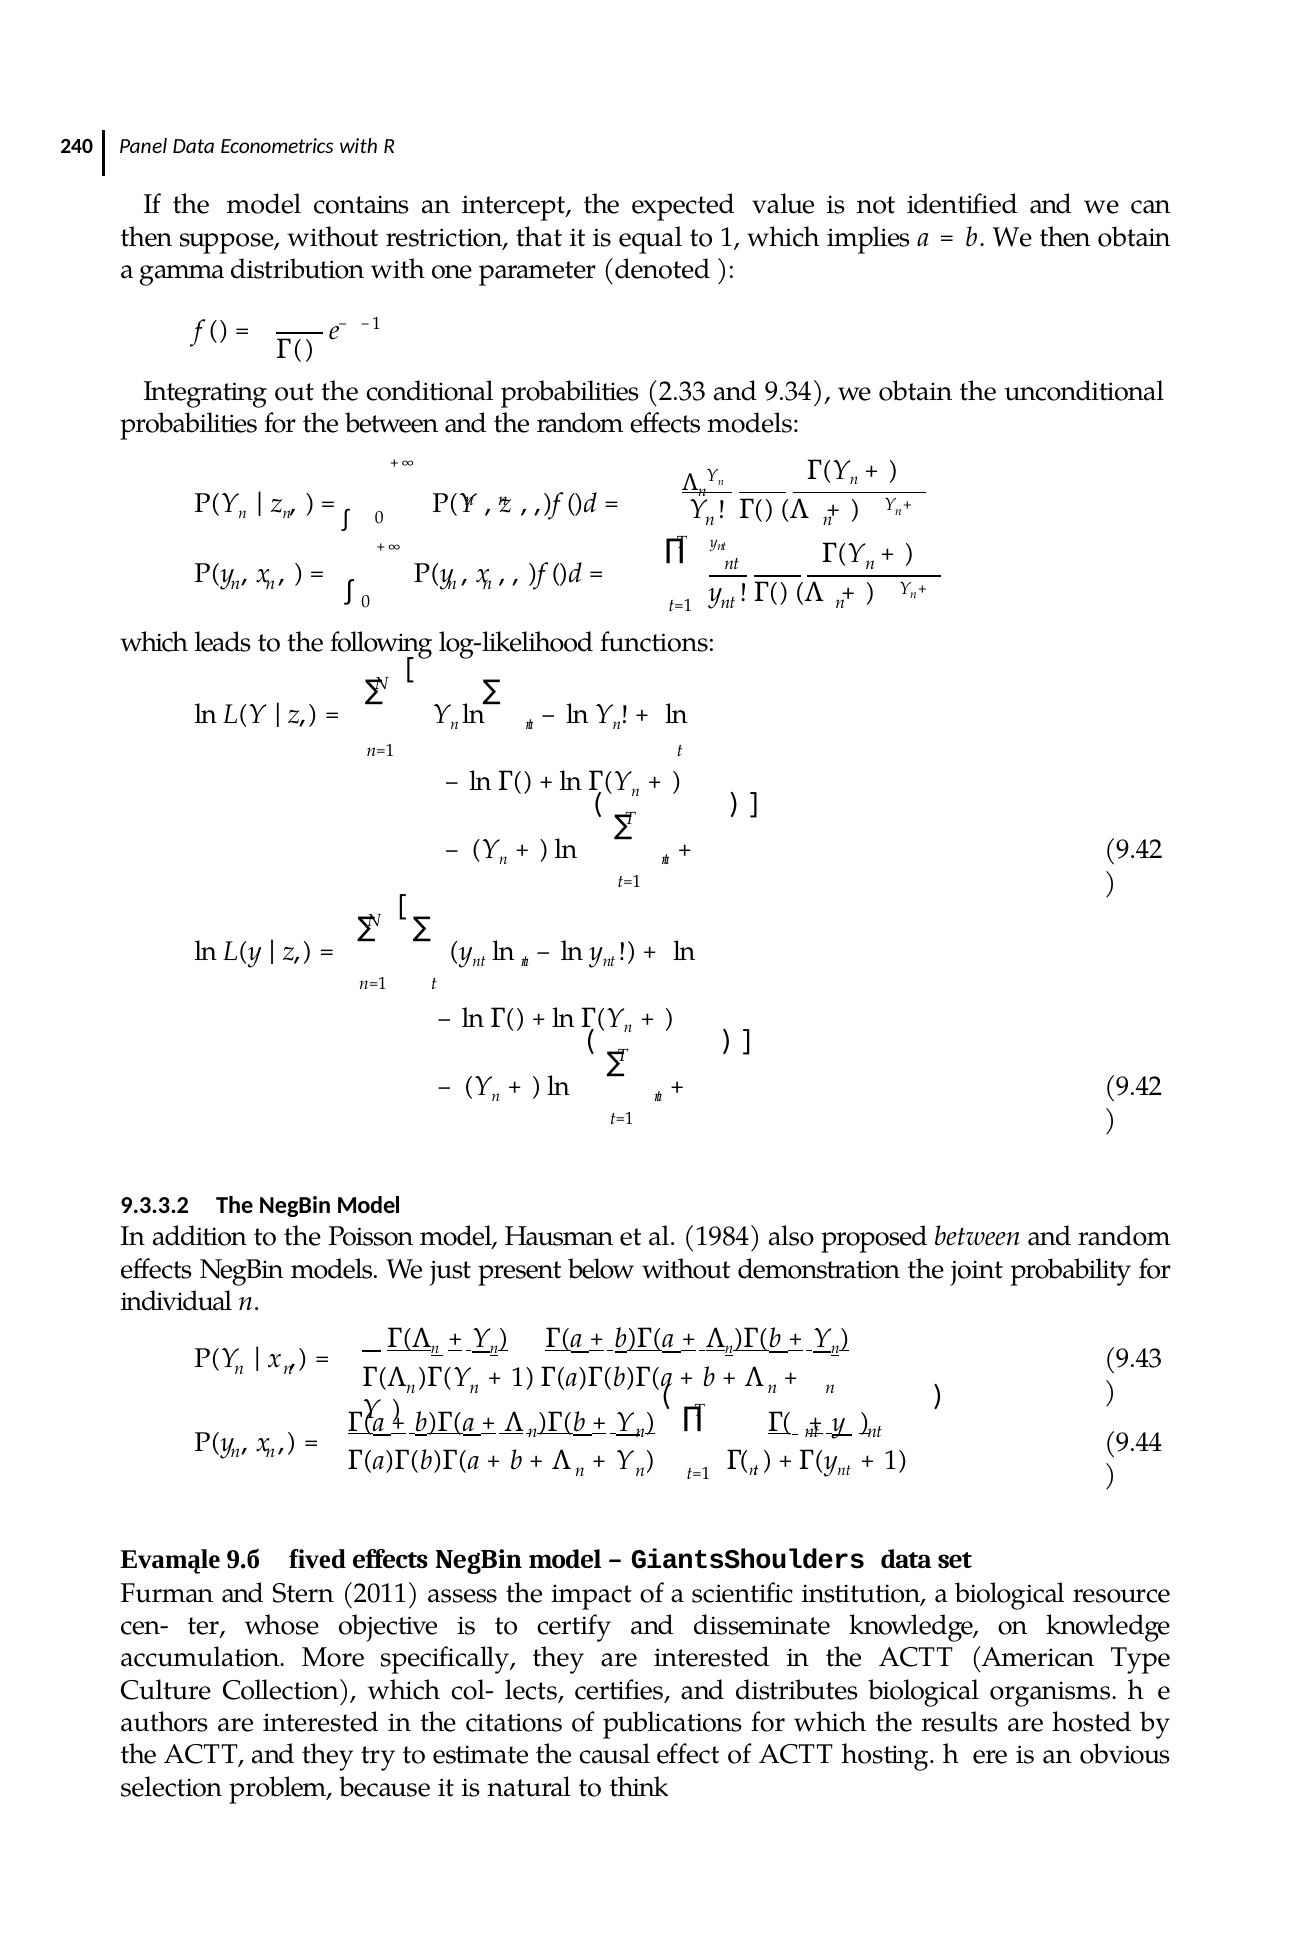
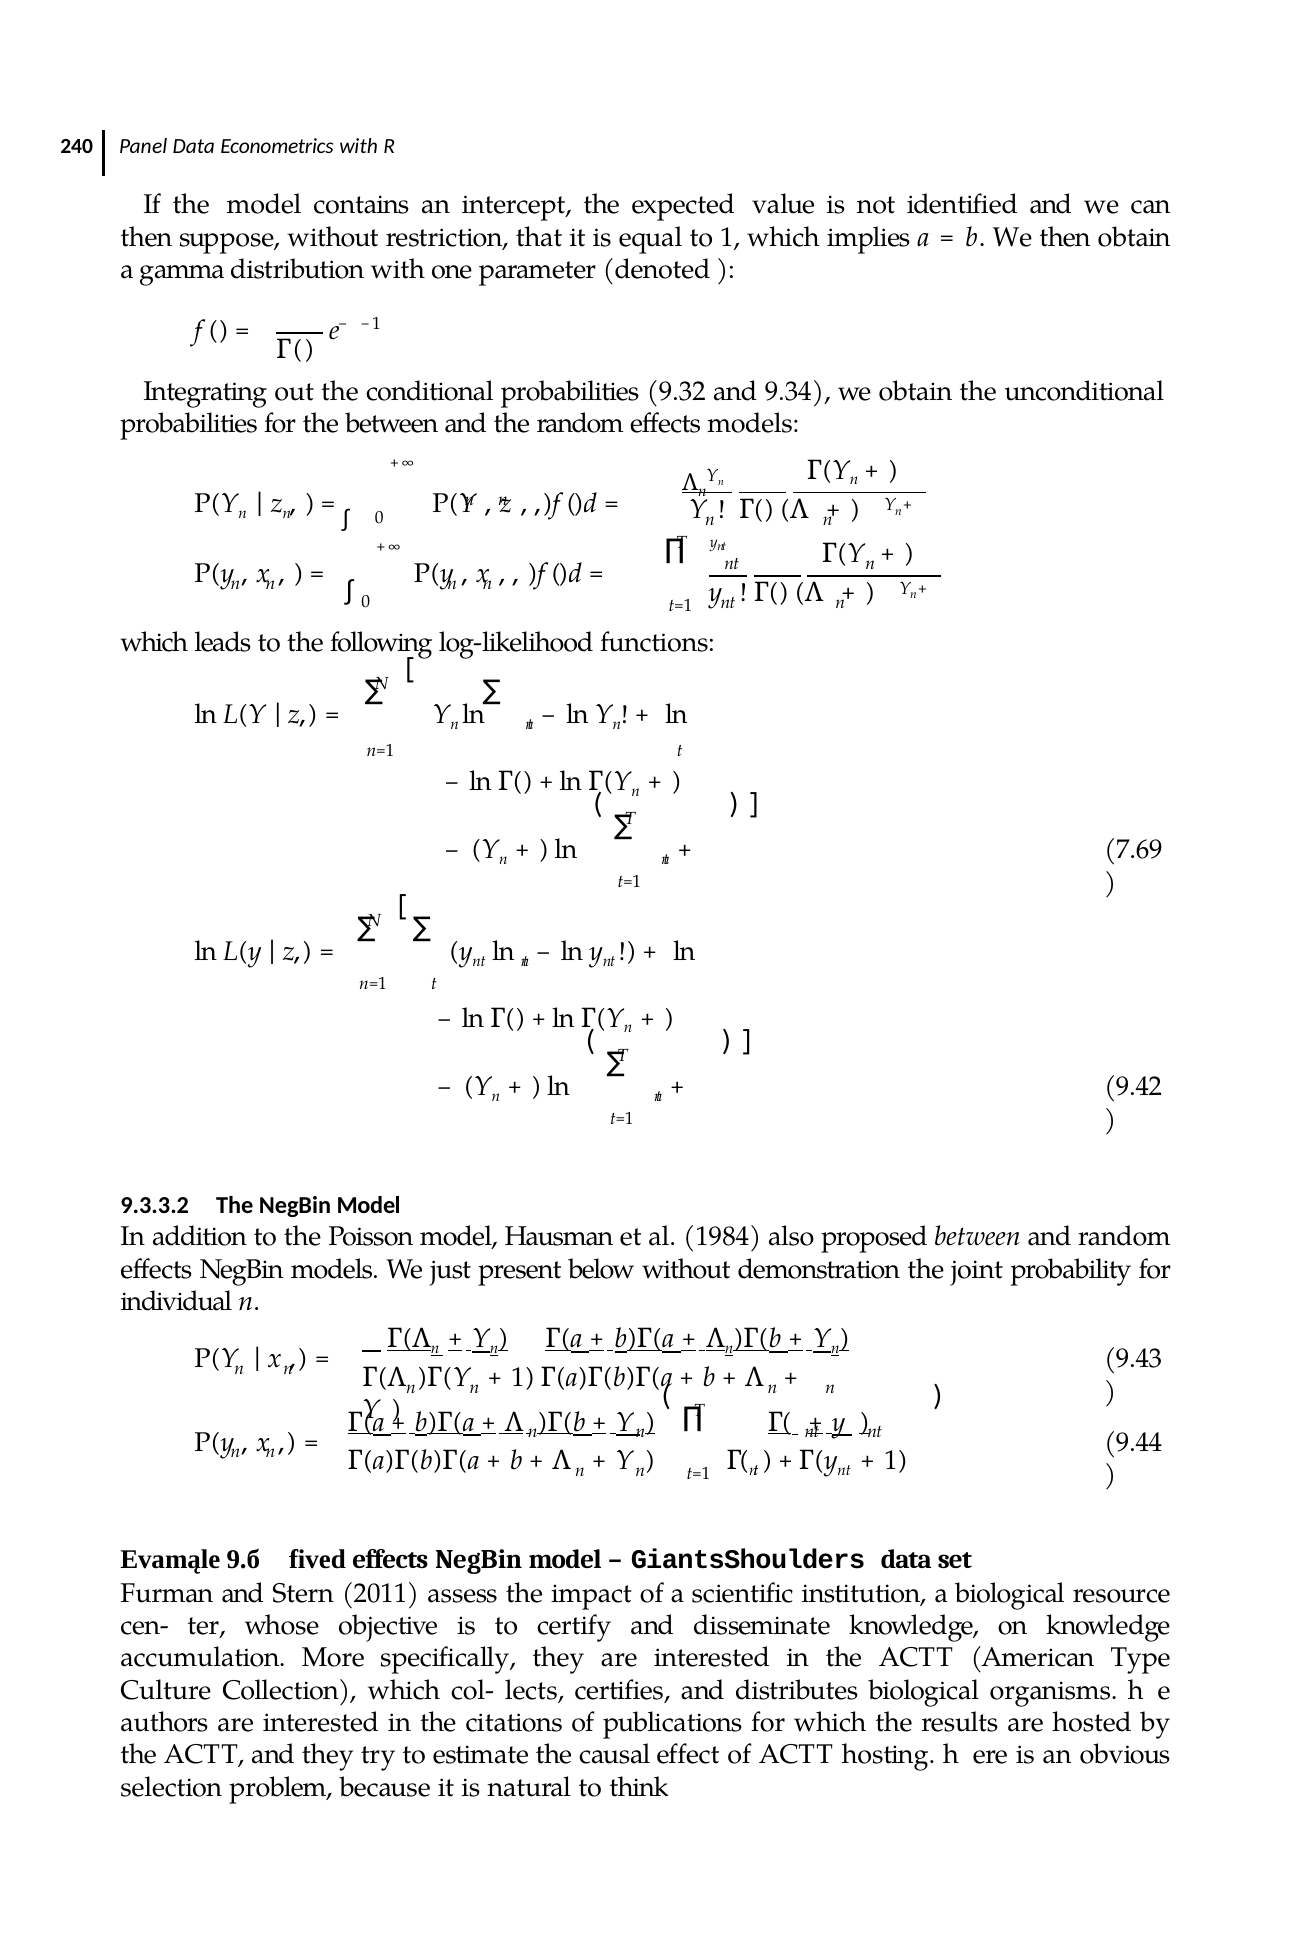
2.33: 2.33 -> 9.32 (676, 392)
9.42: 9.42 -> 7.69 (1133, 850)
